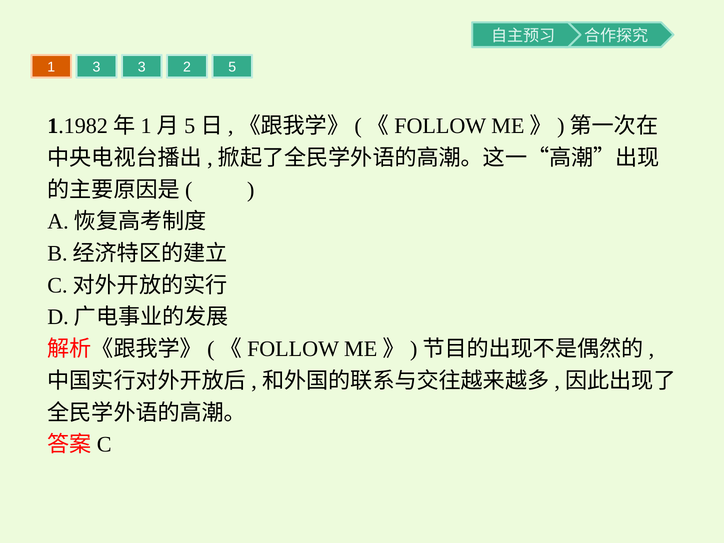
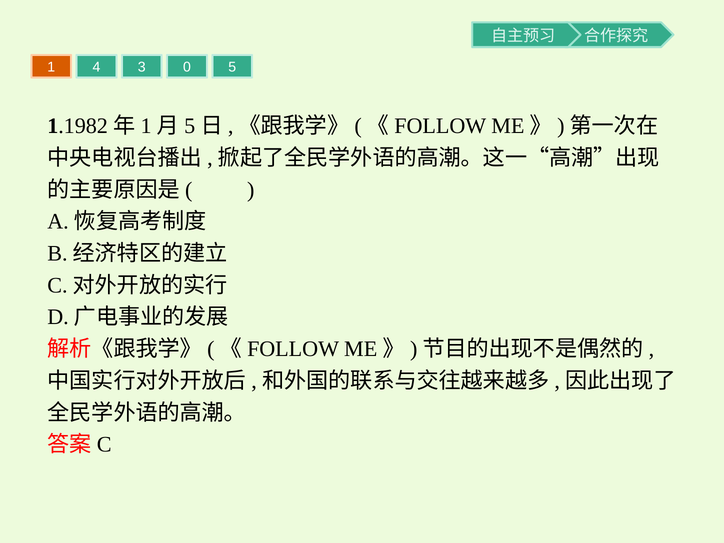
1 3: 3 -> 4 (96, 67)
2: 2 -> 0 (187, 67)
